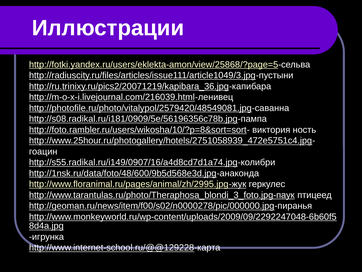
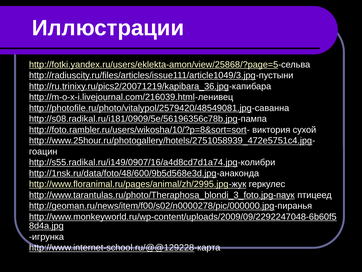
ность: ность -> сухой (304, 130)
